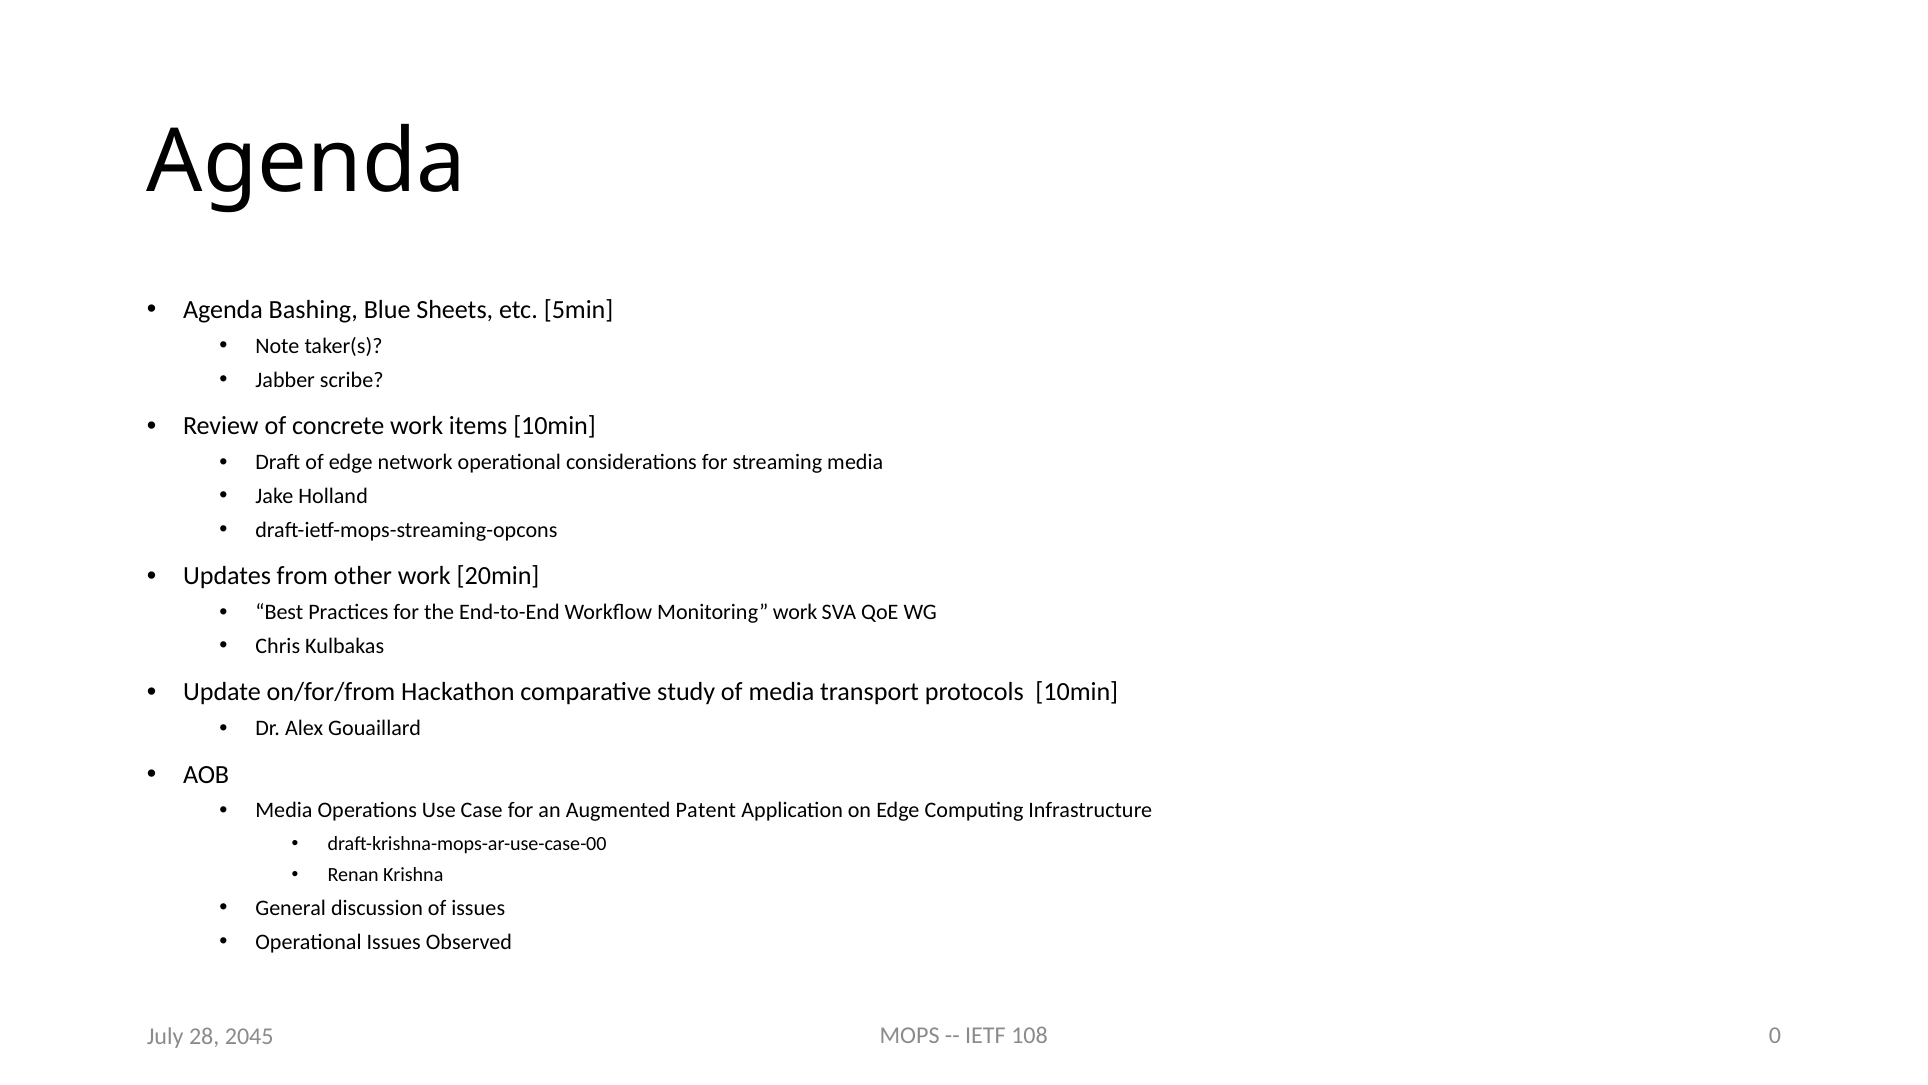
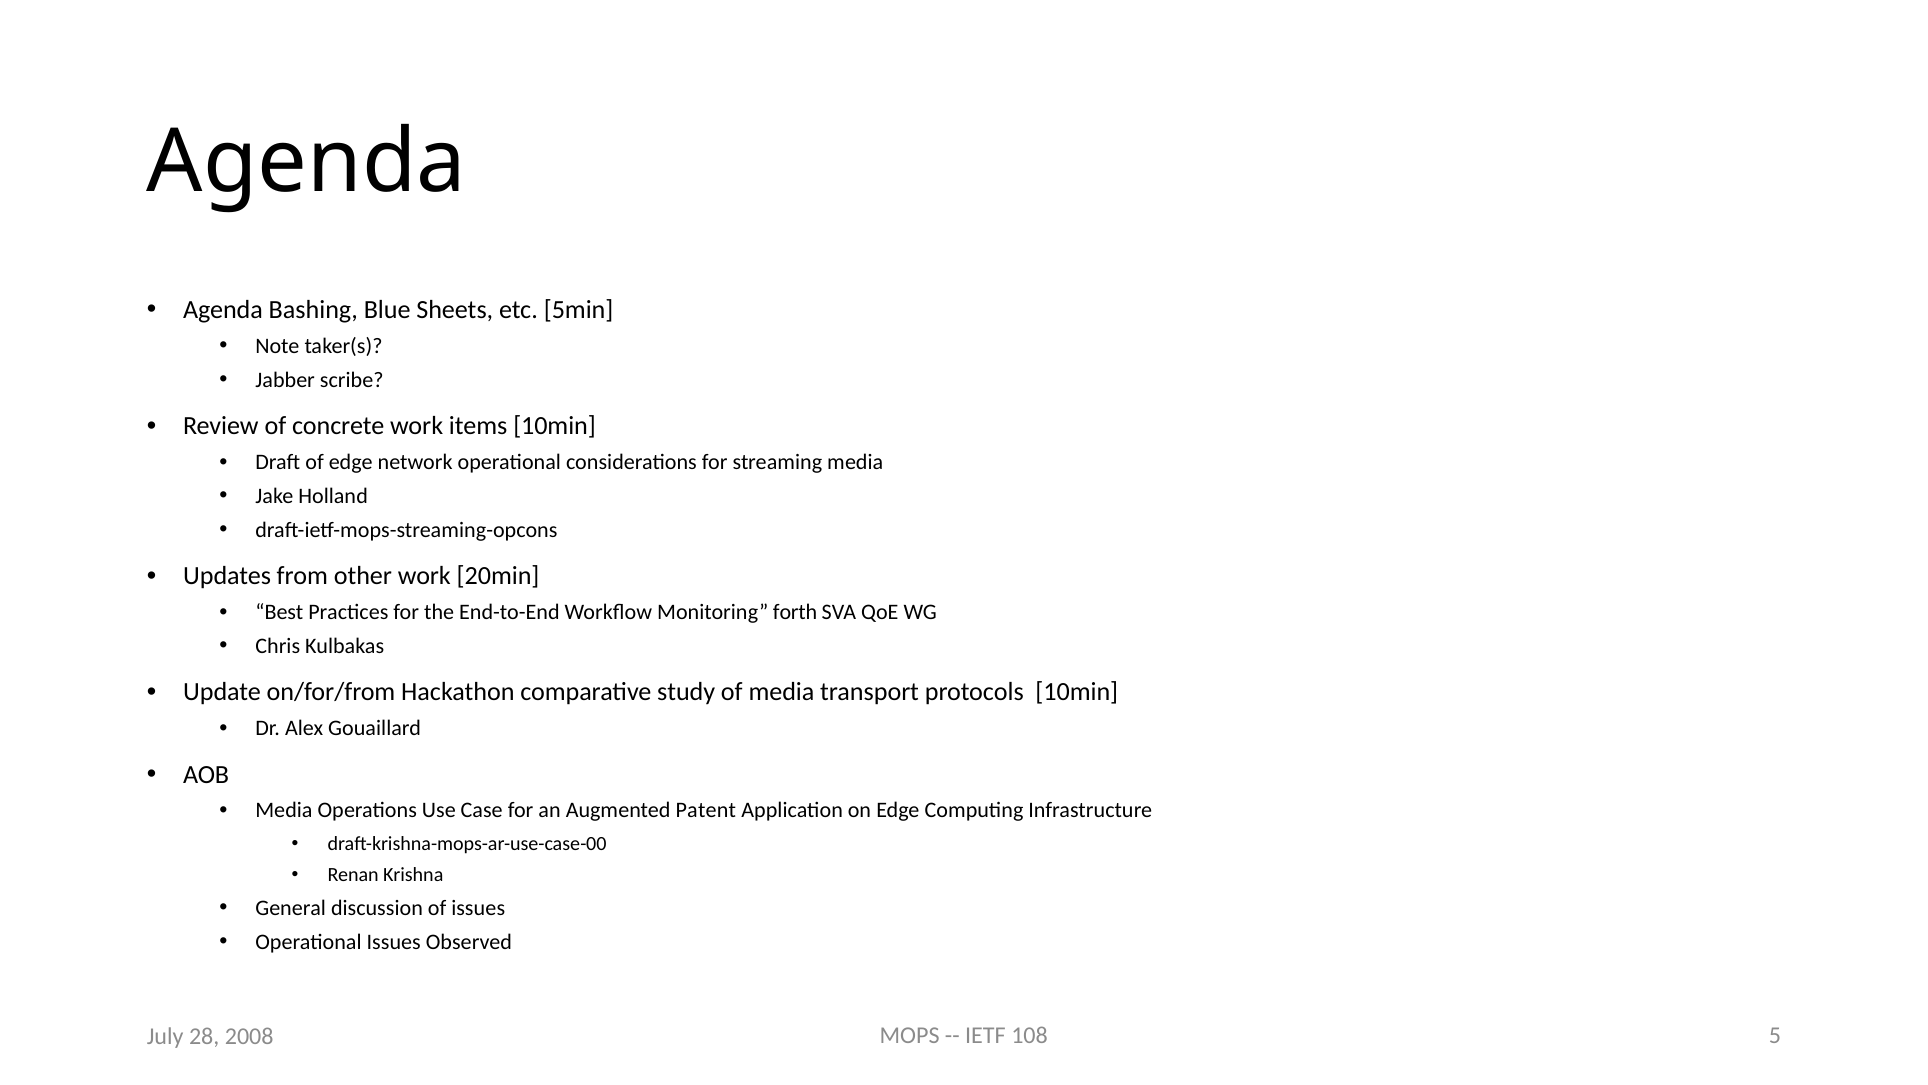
Monitoring work: work -> forth (795, 612)
0: 0 -> 5 (1775, 1035)
2045: 2045 -> 2008 (249, 1036)
